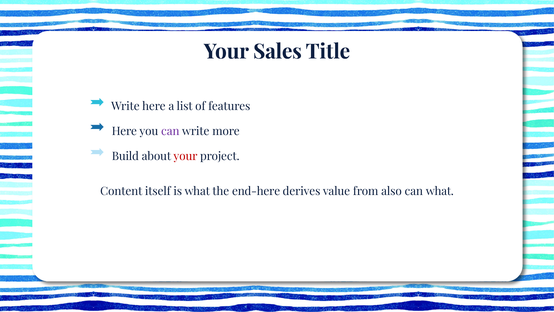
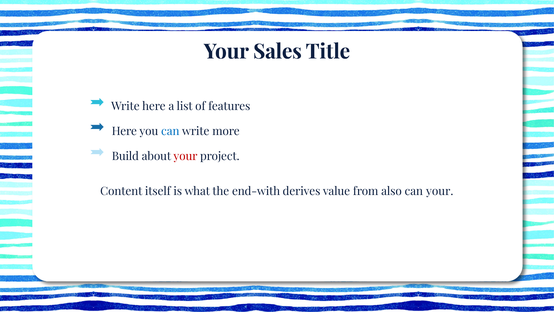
can colour: purple -> blue (170, 131)
end-here: end-here -> end-with (256, 191)
can what: what -> your (440, 191)
